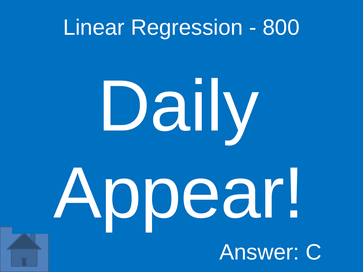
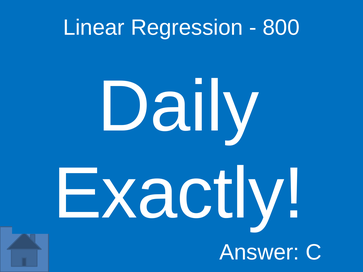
Appear: Appear -> Exactly (179, 194)
